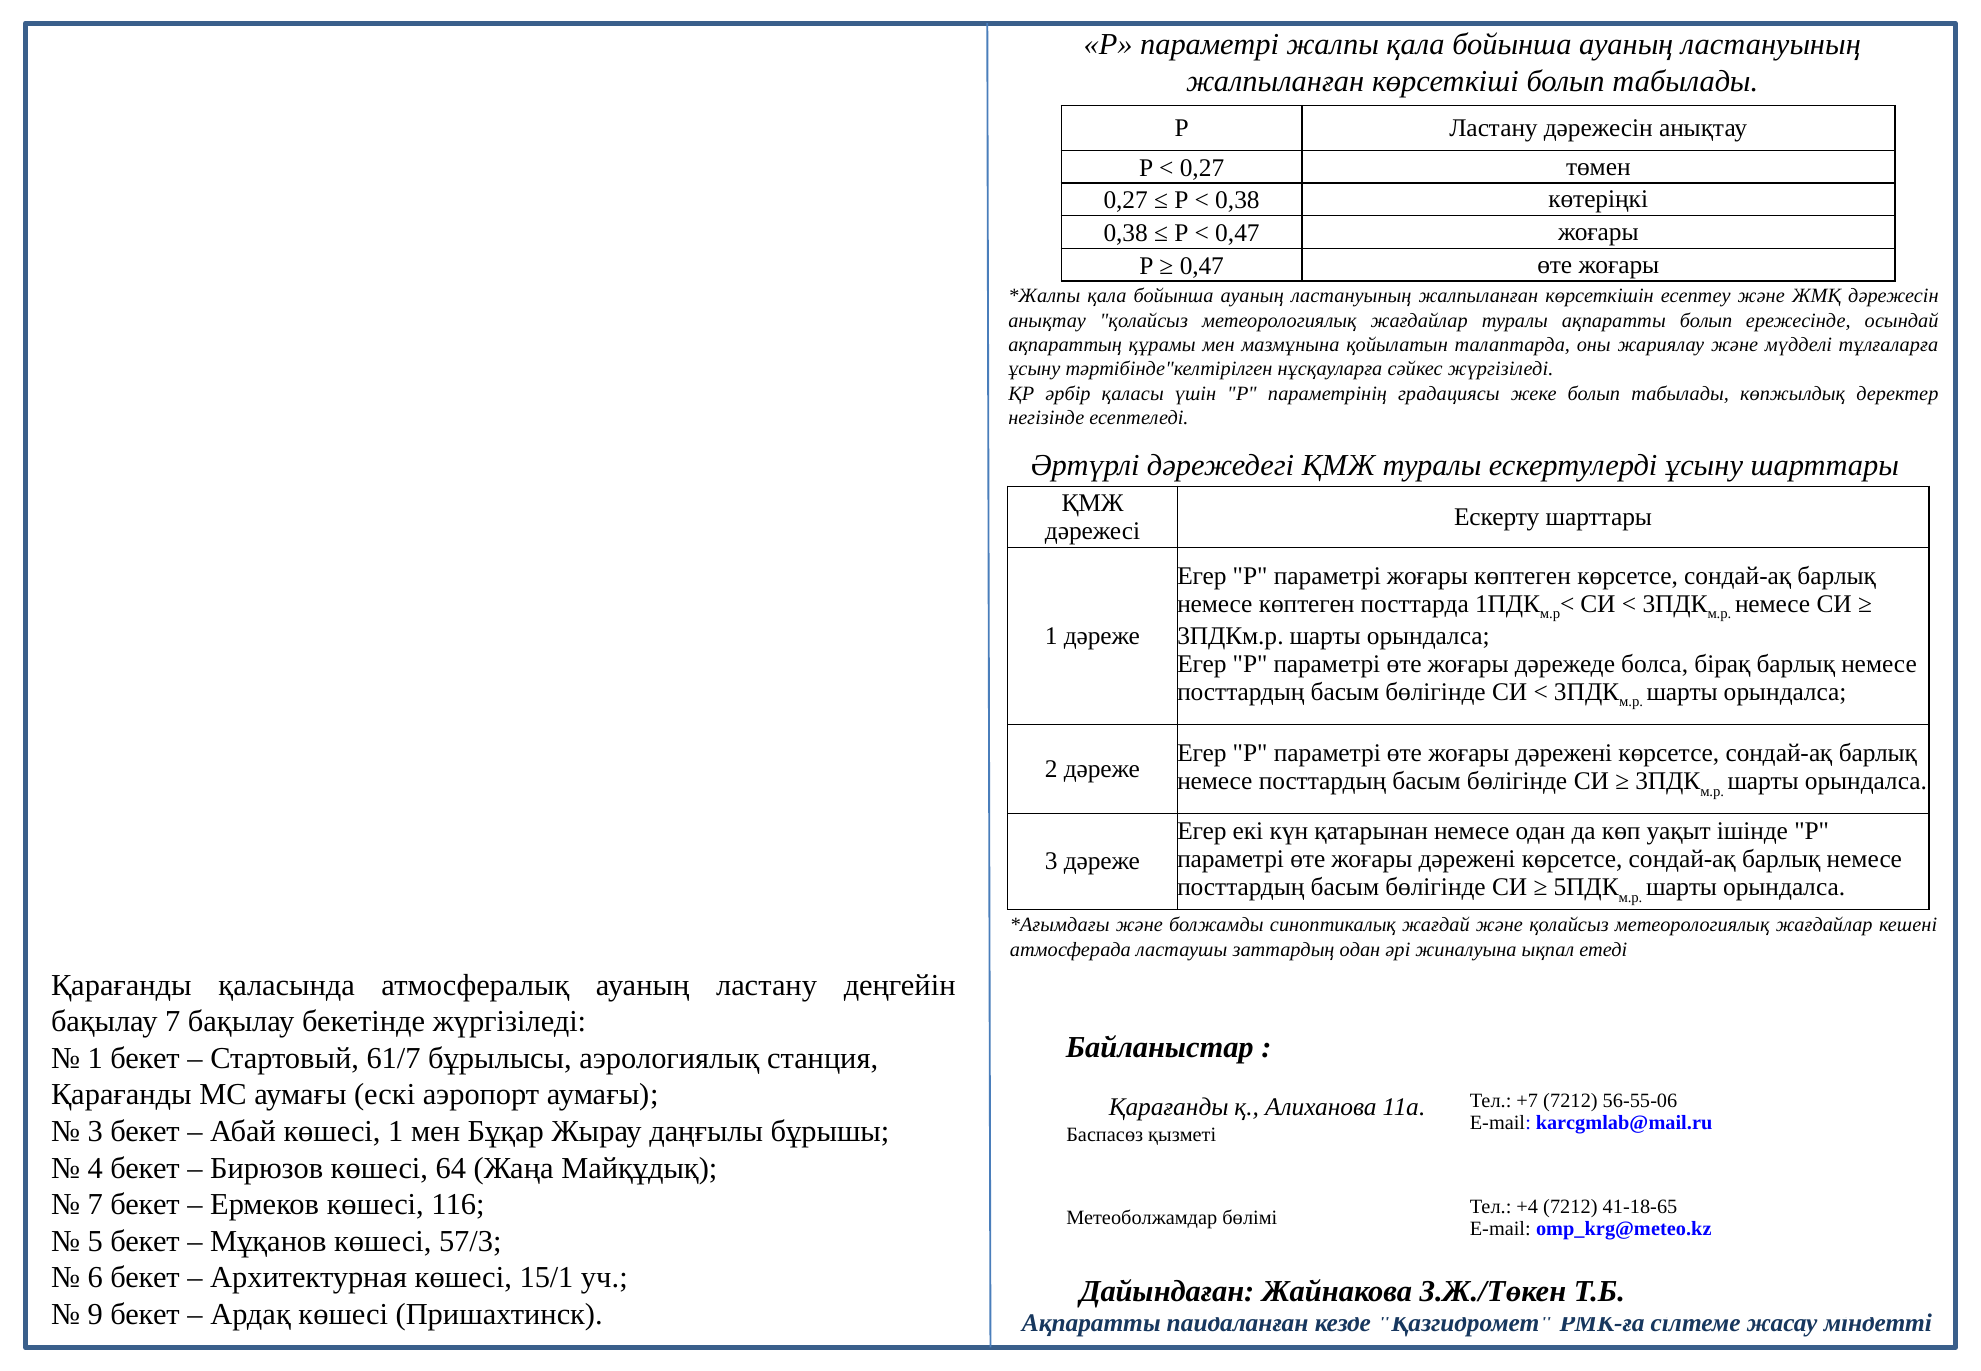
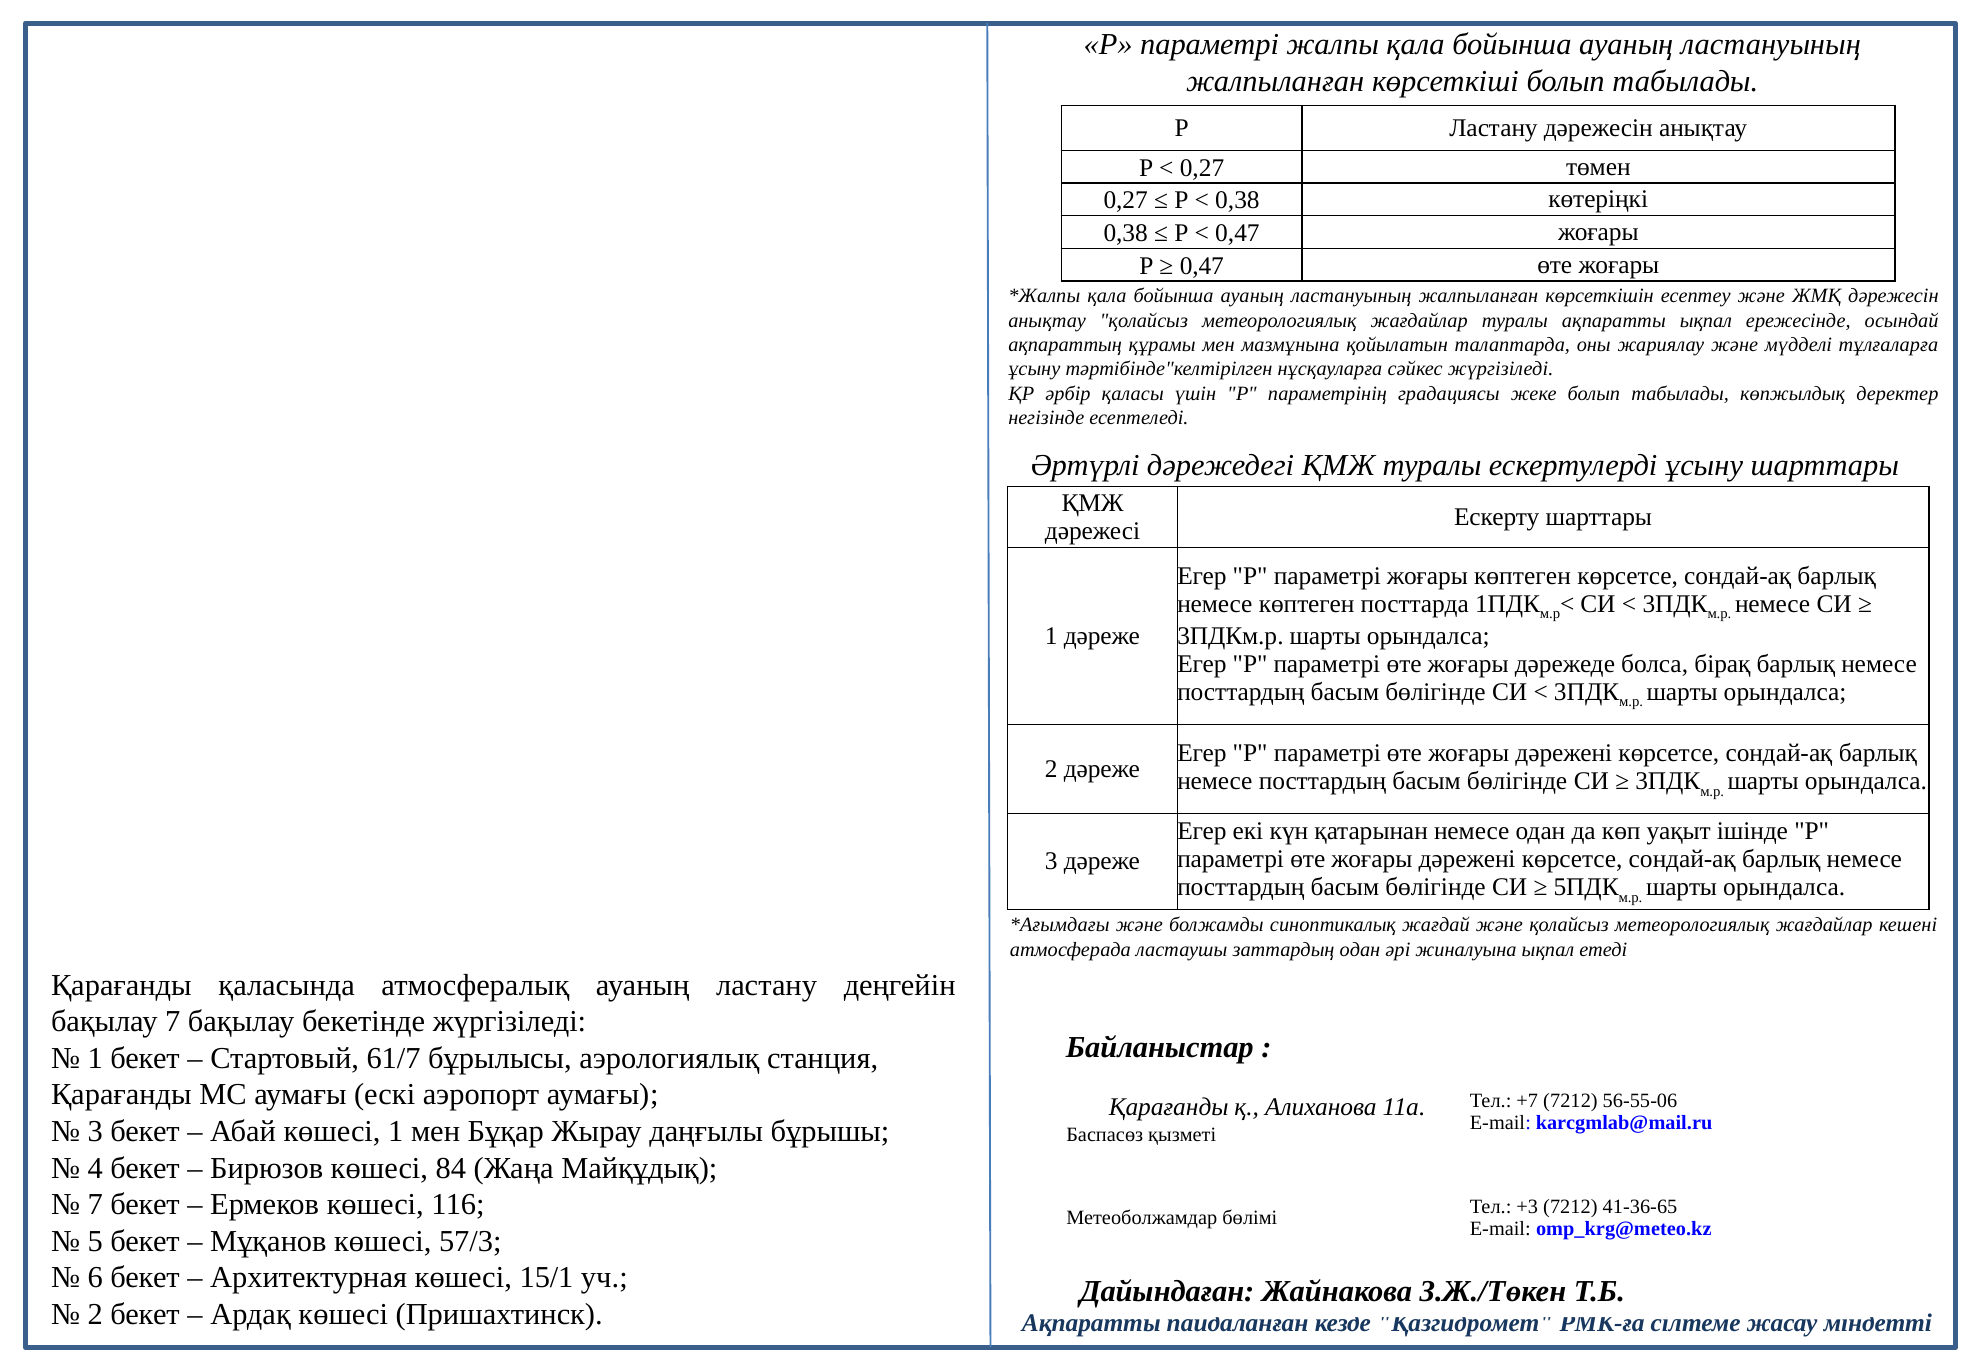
ақпаратты болып: болып -> ықпал (1706, 320)
64: 64 -> 84 (451, 1168)
+4: +4 -> +3 (1527, 1207)
41-18-65: 41-18-65 -> 41-36-65 (1640, 1207)
9: 9 -> 2 (95, 1315)
